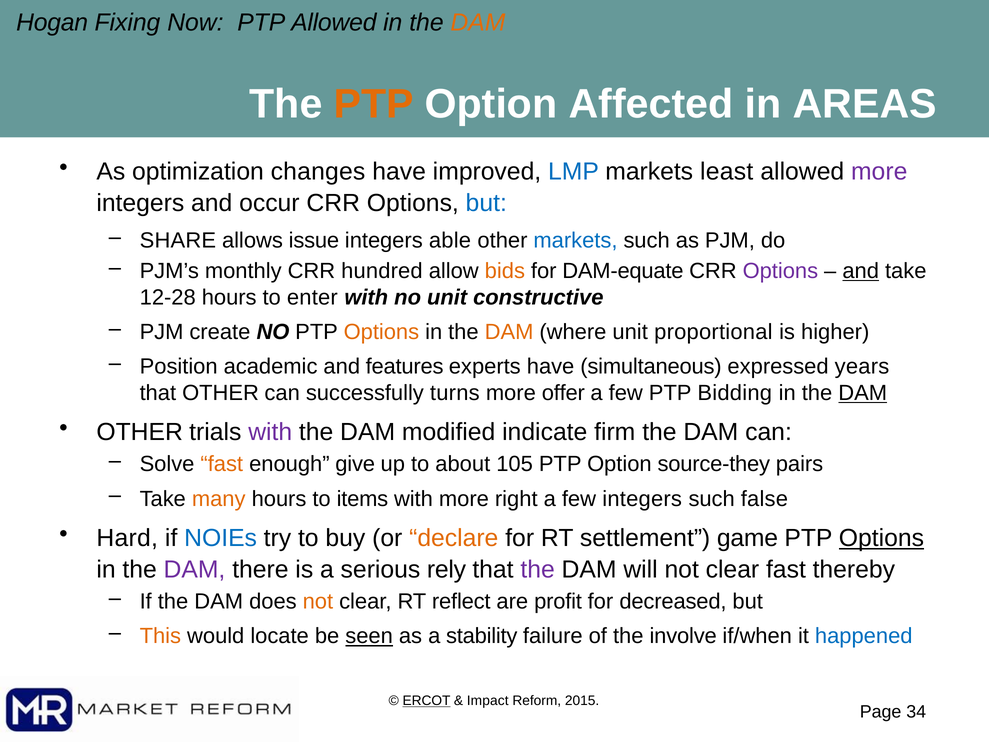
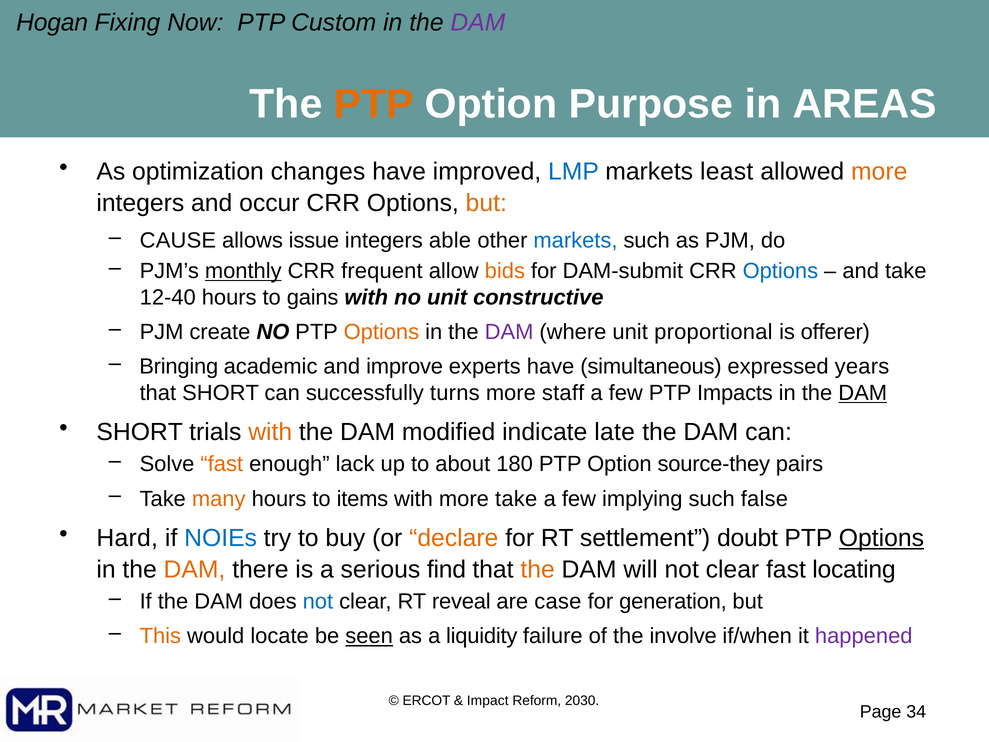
PTP Allowed: Allowed -> Custom (334, 22)
DAM colour: orange -> purple (478, 22)
Affected: Affected -> Purpose (651, 104)
more colour: purple -> orange (879, 171)
but colour: blue -> orange (486, 203)
SHARE: SHARE -> CAUSE (178, 240)
monthly underline: none -> present (243, 271)
hundred: hundred -> frequent (382, 271)
DAM-equate: DAM-equate -> DAM-submit (623, 271)
Options colour: purple -> blue (780, 271)
and underline: present -> none (861, 271)
12-28: 12-28 -> 12-40 (168, 297)
enter: enter -> gains (313, 297)
DAM colour: orange -> purple (509, 332)
higher: higher -> offerer (835, 332)
Position: Position -> Bringing (179, 367)
features: features -> improve (405, 367)
that OTHER: OTHER -> SHORT (221, 393)
offer: offer -> staff (563, 393)
Bidding: Bidding -> Impacts (735, 393)
OTHER: OTHER -> SHORT (140, 432)
with colour: purple -> orange (270, 432)
firm: firm -> late (615, 432)
give: give -> lack (355, 464)
105: 105 -> 180 (515, 464)
more right: right -> take (516, 499)
few integers: integers -> implying (642, 499)
game: game -> doubt (747, 538)
DAM colour: purple -> orange (194, 569)
rely: rely -> find (446, 569)
the colour: purple -> orange (538, 569)
thereby: thereby -> locating (854, 569)
not colour: orange -> blue (318, 601)
reflect: reflect -> reveal (461, 601)
profit: profit -> case (558, 601)
decreased: decreased -> generation (673, 601)
stability: stability -> liquidity (482, 636)
happened colour: blue -> purple (864, 636)
ERCOT underline: present -> none (427, 701)
2015: 2015 -> 2030 (582, 701)
